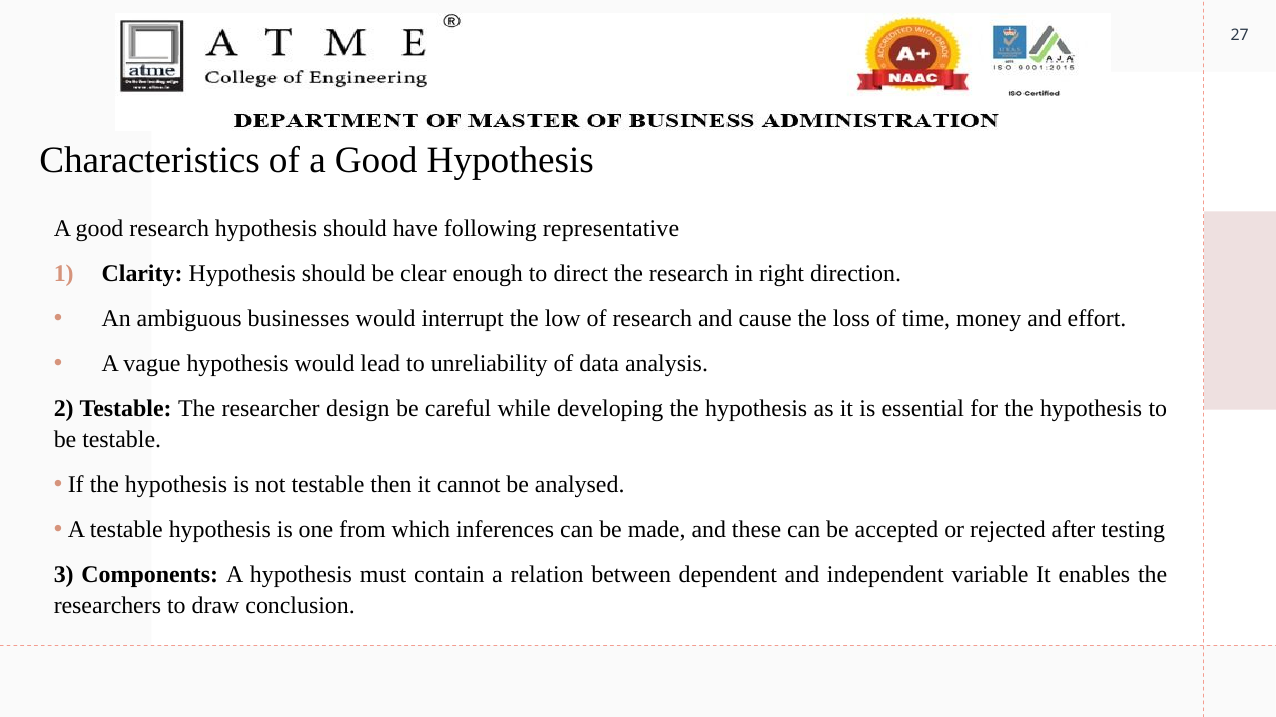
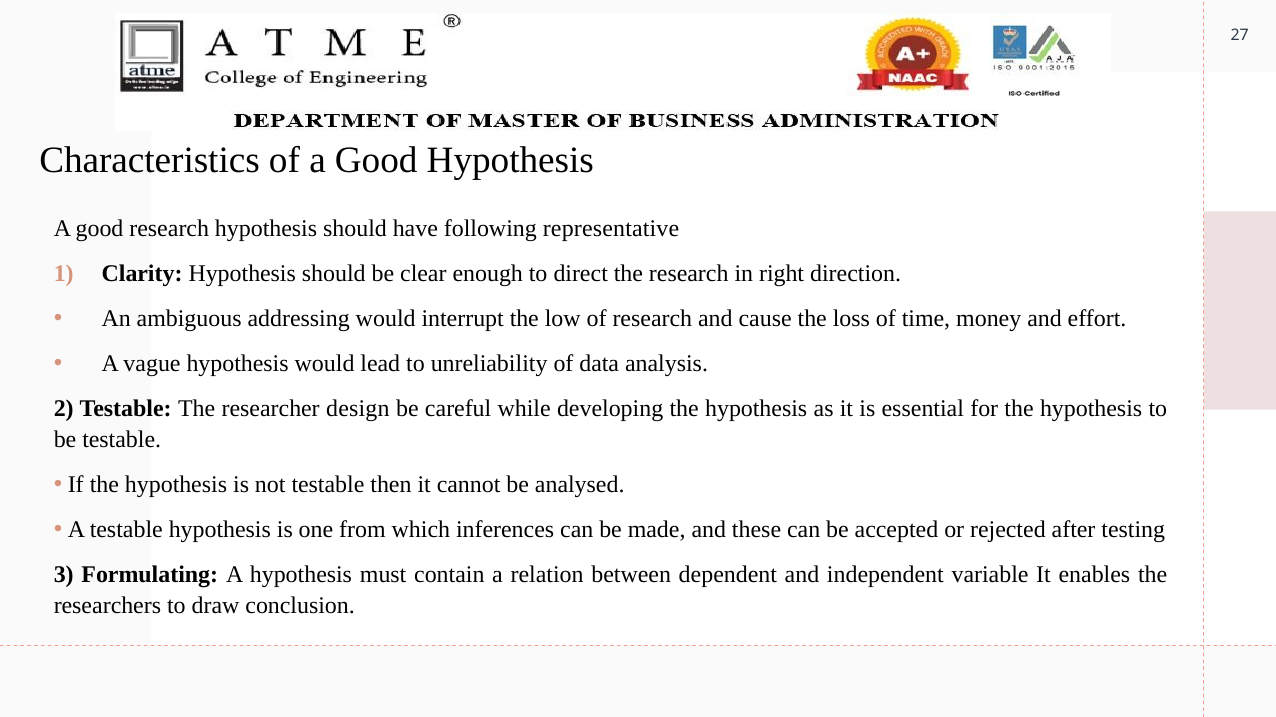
businesses: businesses -> addressing (299, 319)
Components: Components -> Formulating (150, 575)
